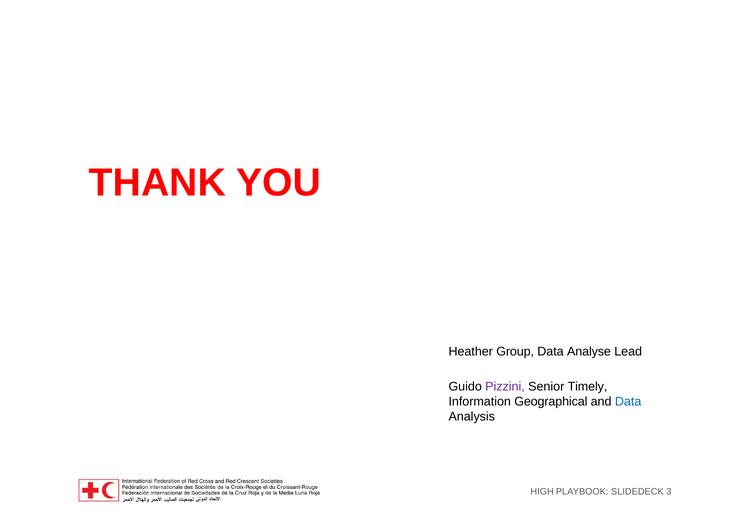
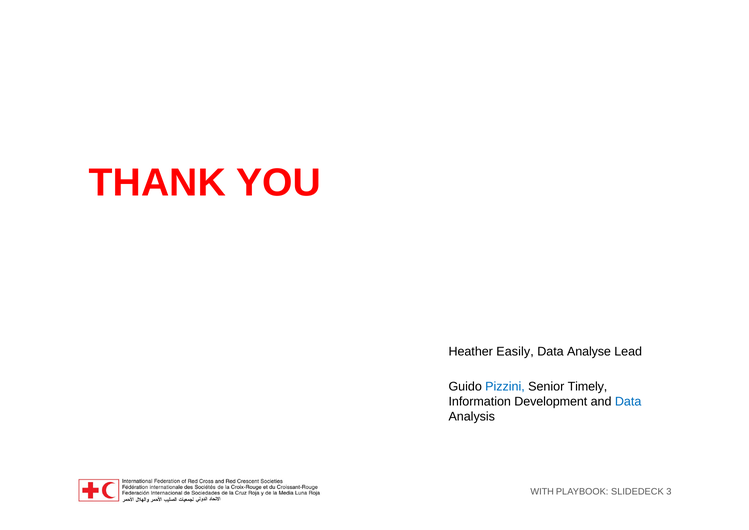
Group: Group -> Easily (515, 351)
Pizzini colour: purple -> blue (505, 386)
Geographical: Geographical -> Development (551, 401)
HIGH: HIGH -> WITH (542, 492)
